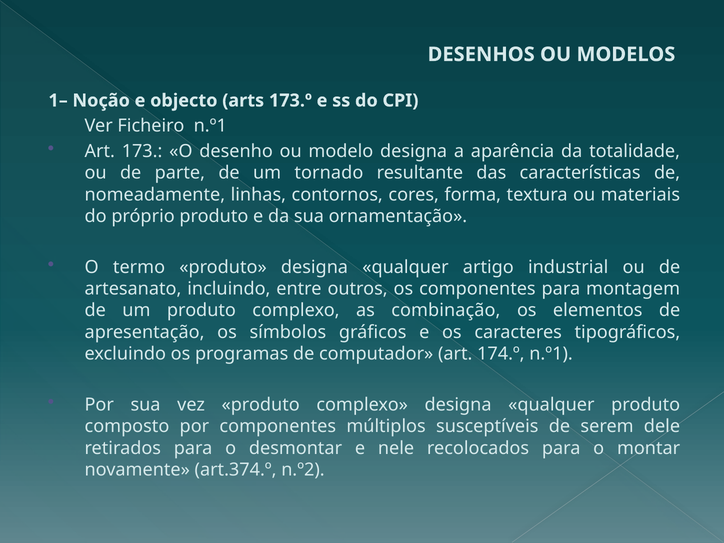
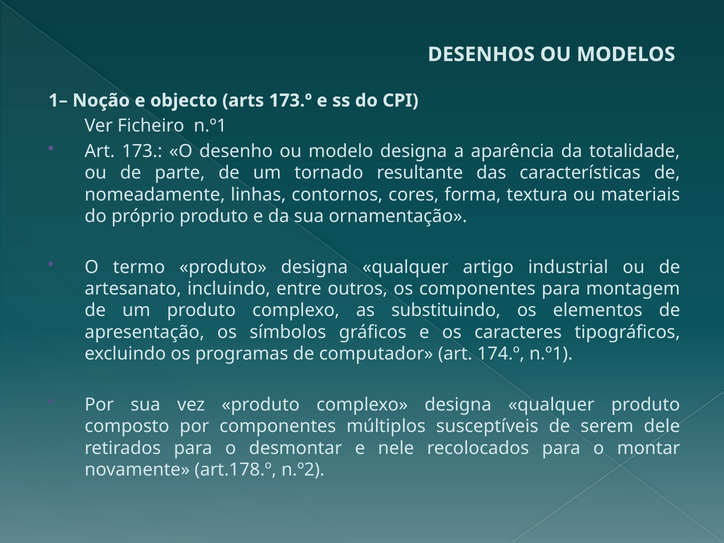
combinação: combinação -> substituindo (446, 311)
art.374.º: art.374.º -> art.178.º (236, 470)
